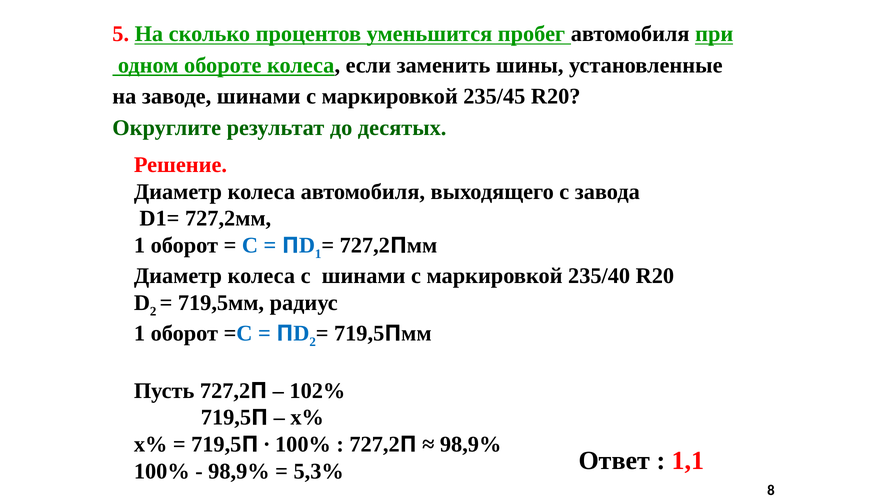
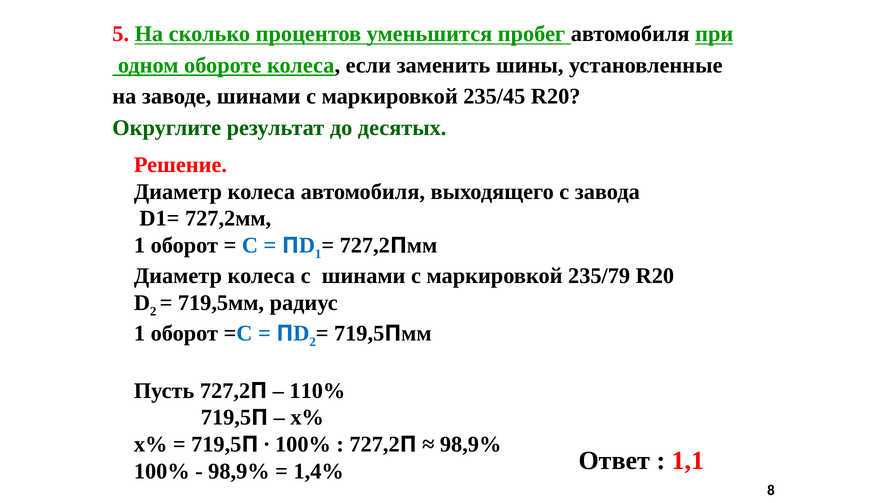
235/40: 235/40 -> 235/79 (599, 276)
102%: 102% -> 110% (317, 390)
5,3%: 5,3% -> 1,4% (319, 470)
